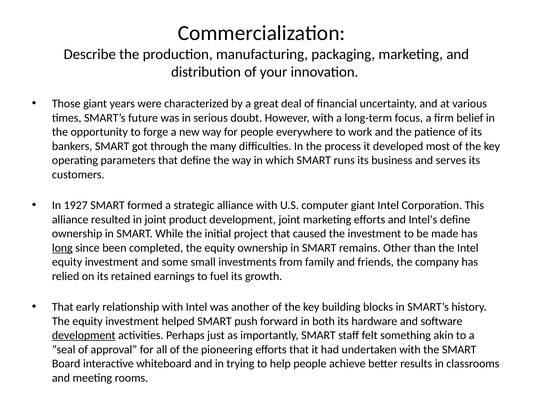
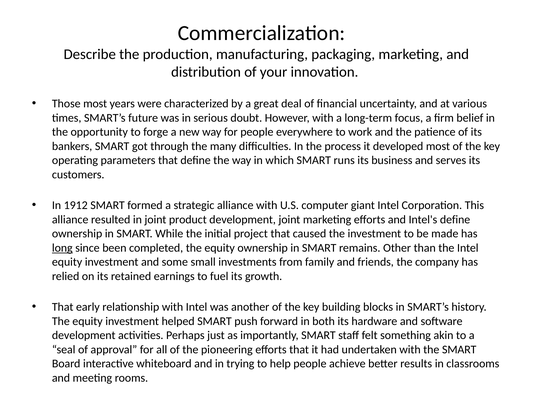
Those giant: giant -> most (95, 104)
1927: 1927 -> 1912 (76, 206)
development underline: present -> none (84, 336)
